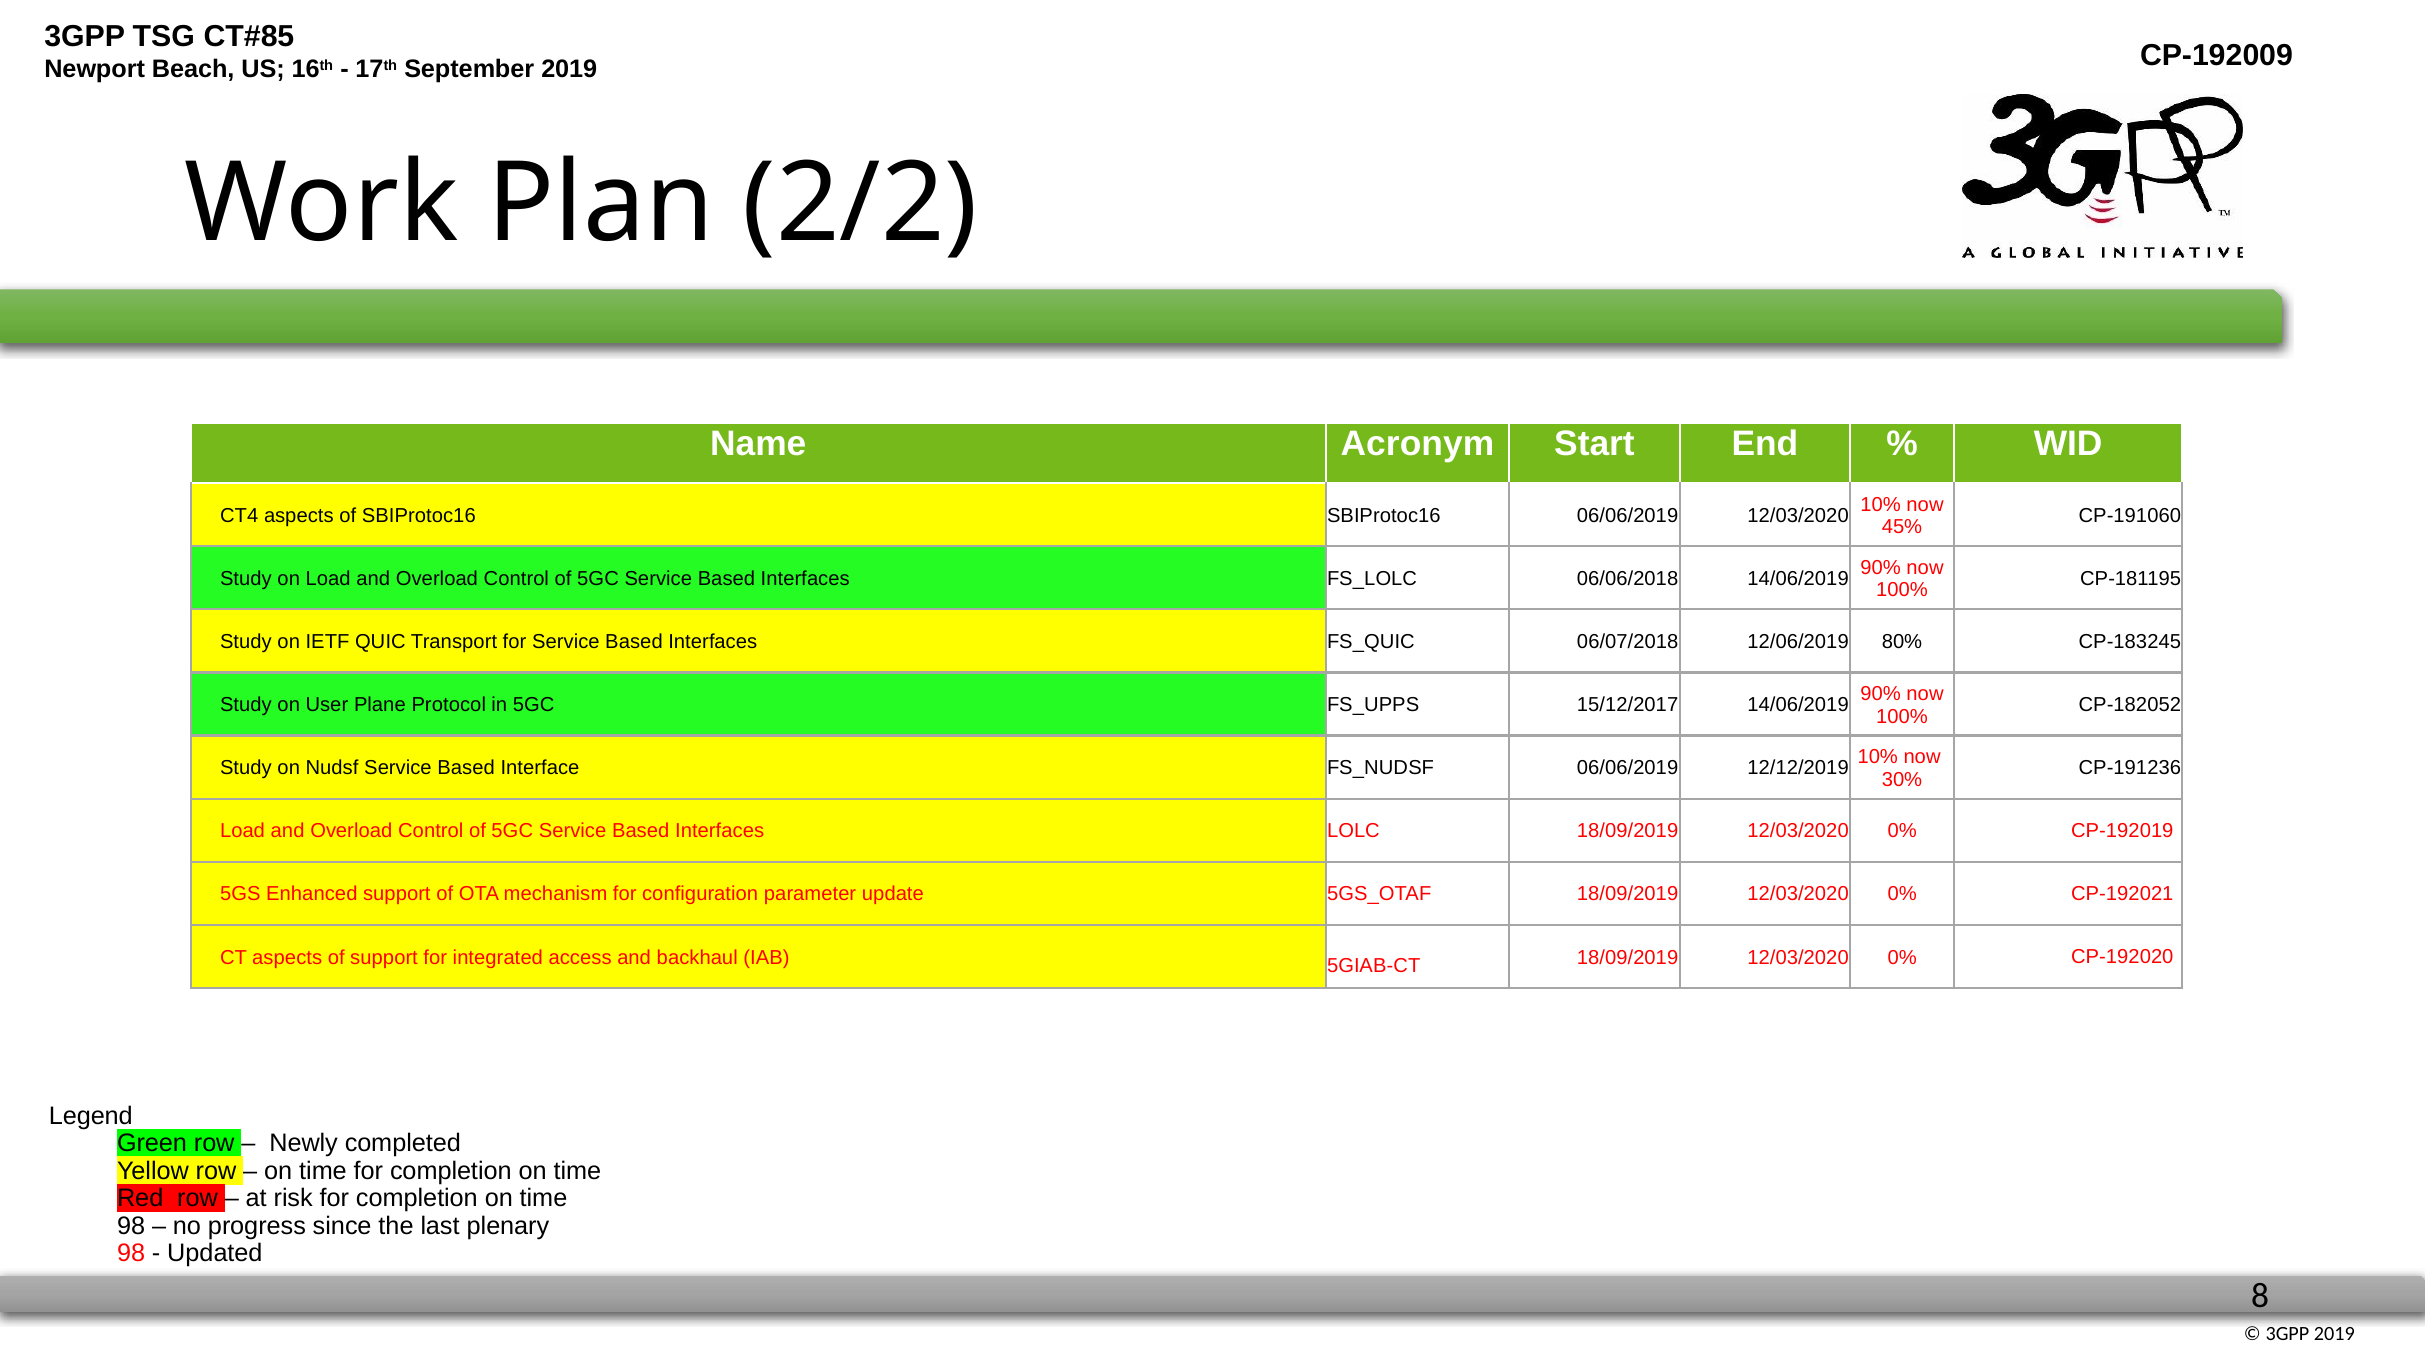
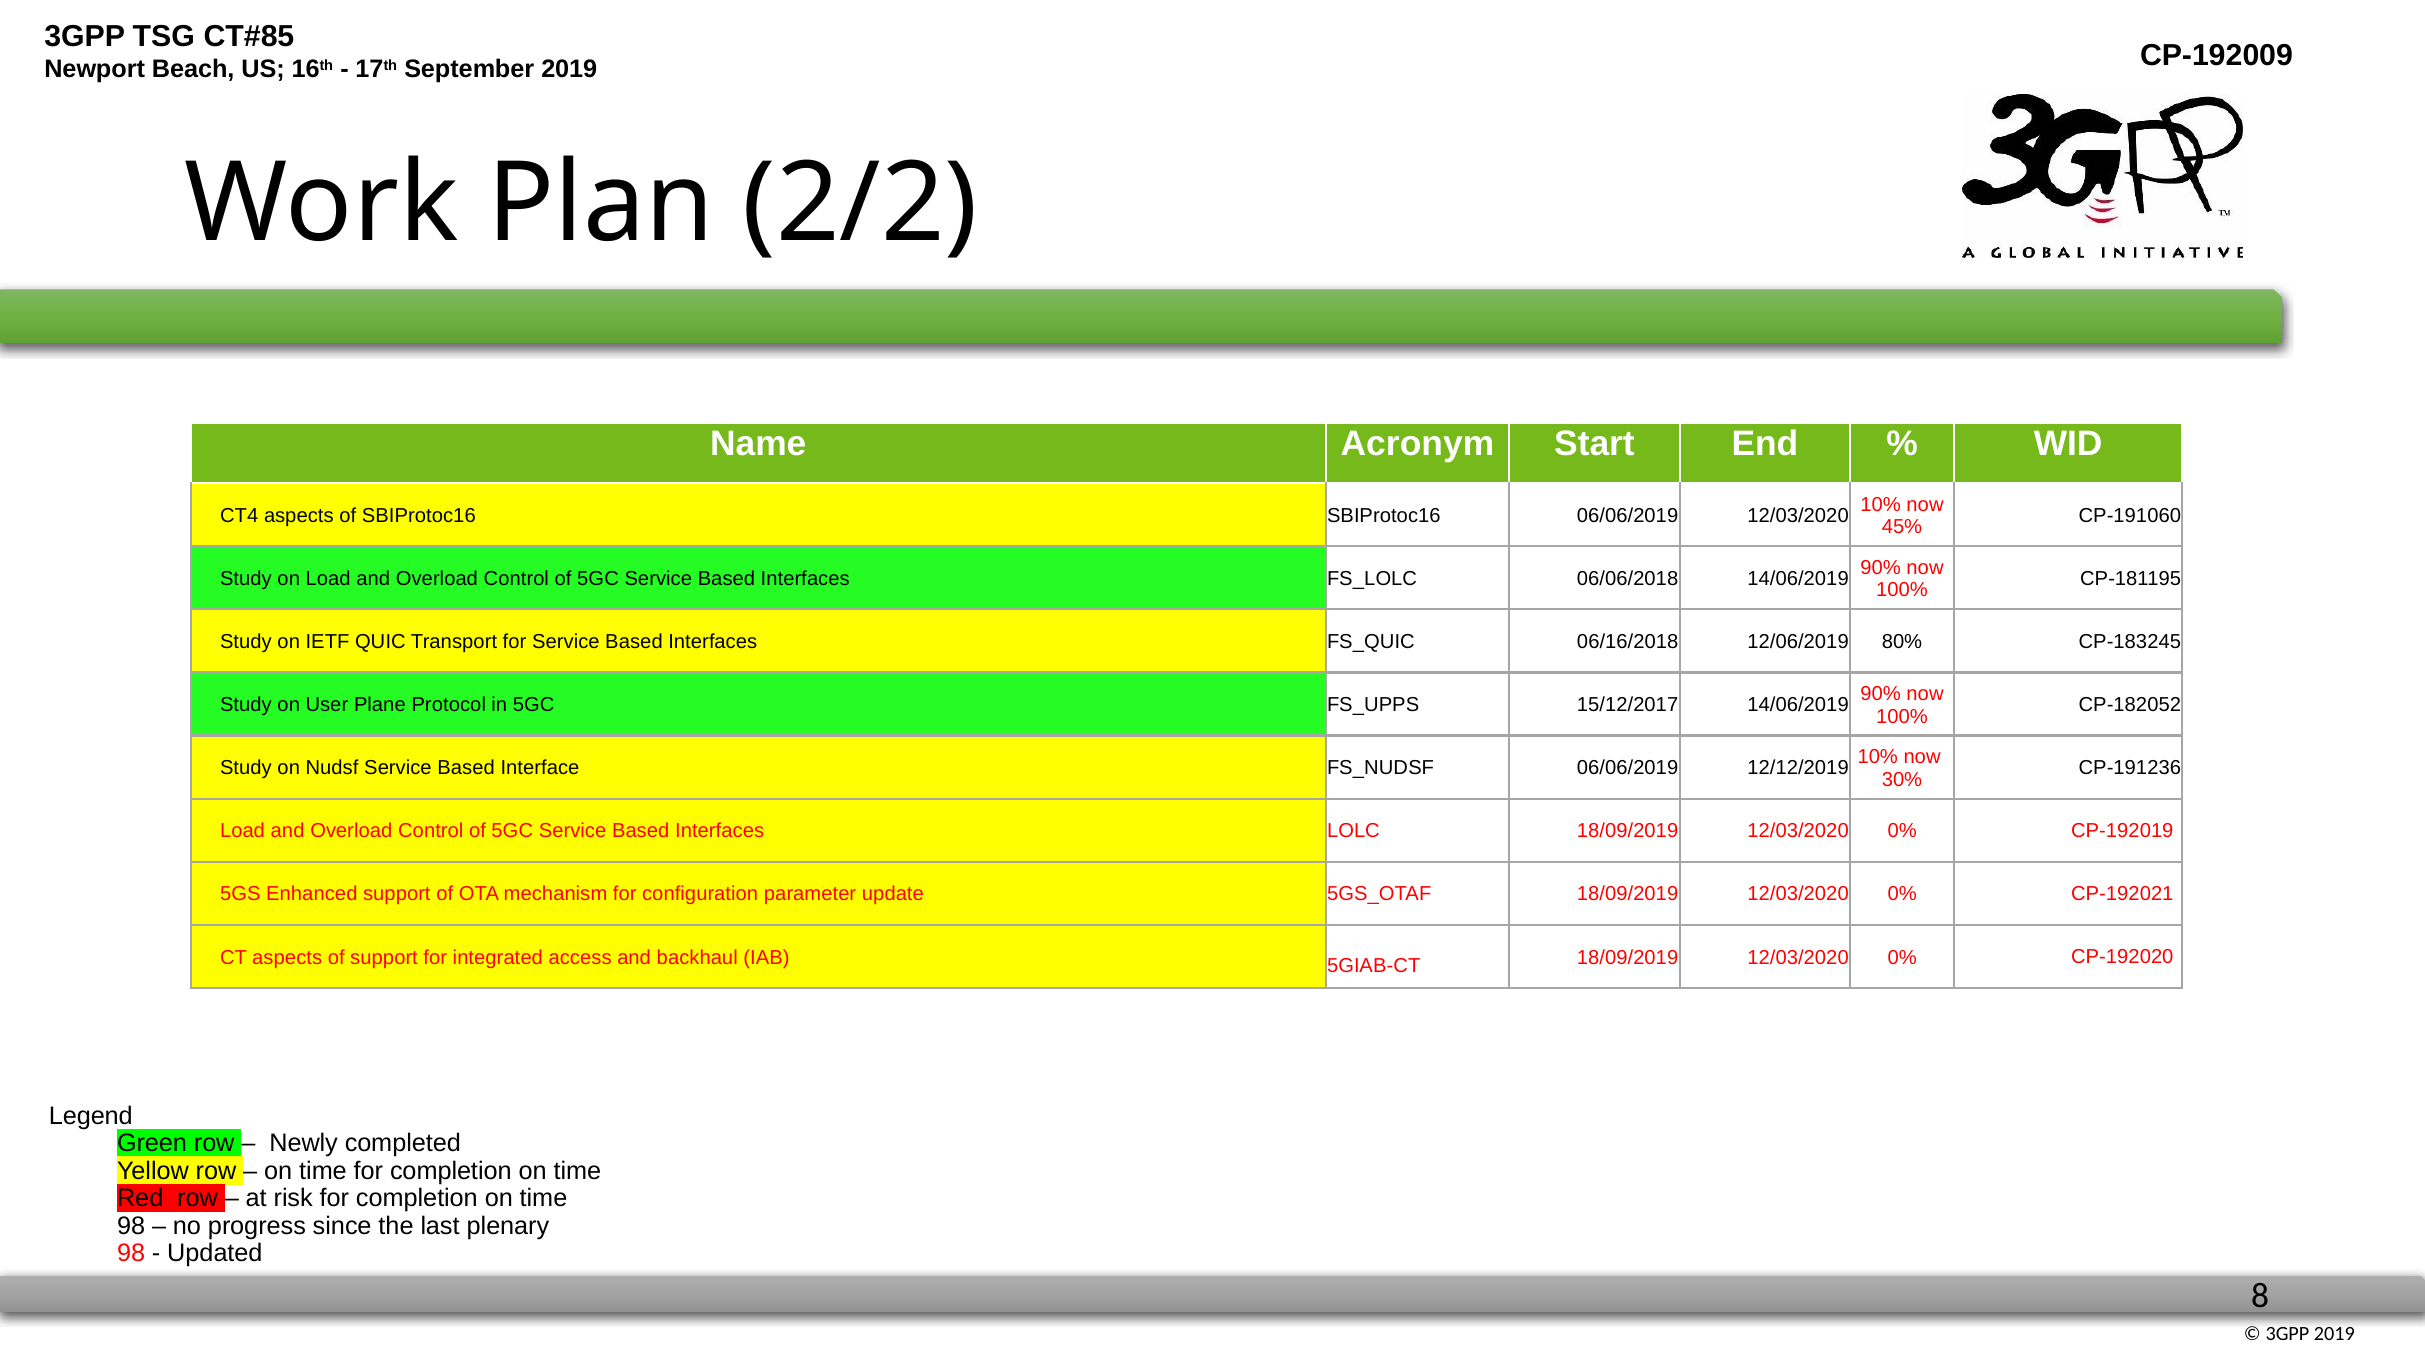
06/07/2018: 06/07/2018 -> 06/16/2018 (1628, 642)
